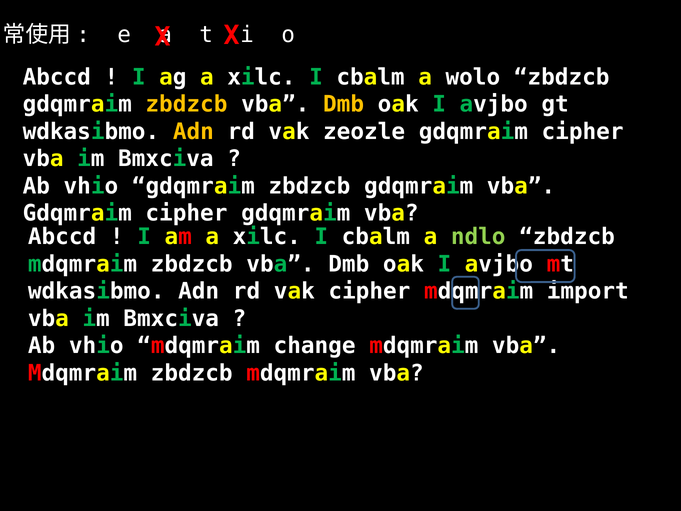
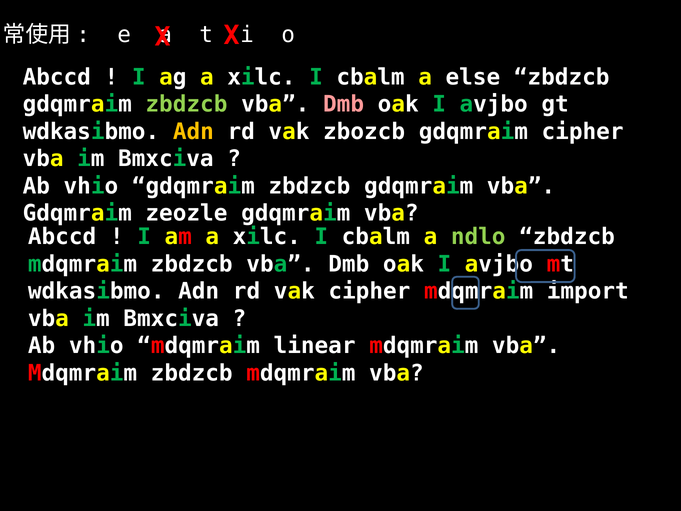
wolo: wolo -> else (473, 77)
zbdzcb colour: yellow -> light green (186, 104)
Dmb colour: yellow -> pink (344, 104)
zeozle: zeozle -> zbozcb (364, 132)
cipher: cipher -> zeozle (186, 213)
change: change -> linear (315, 346)
